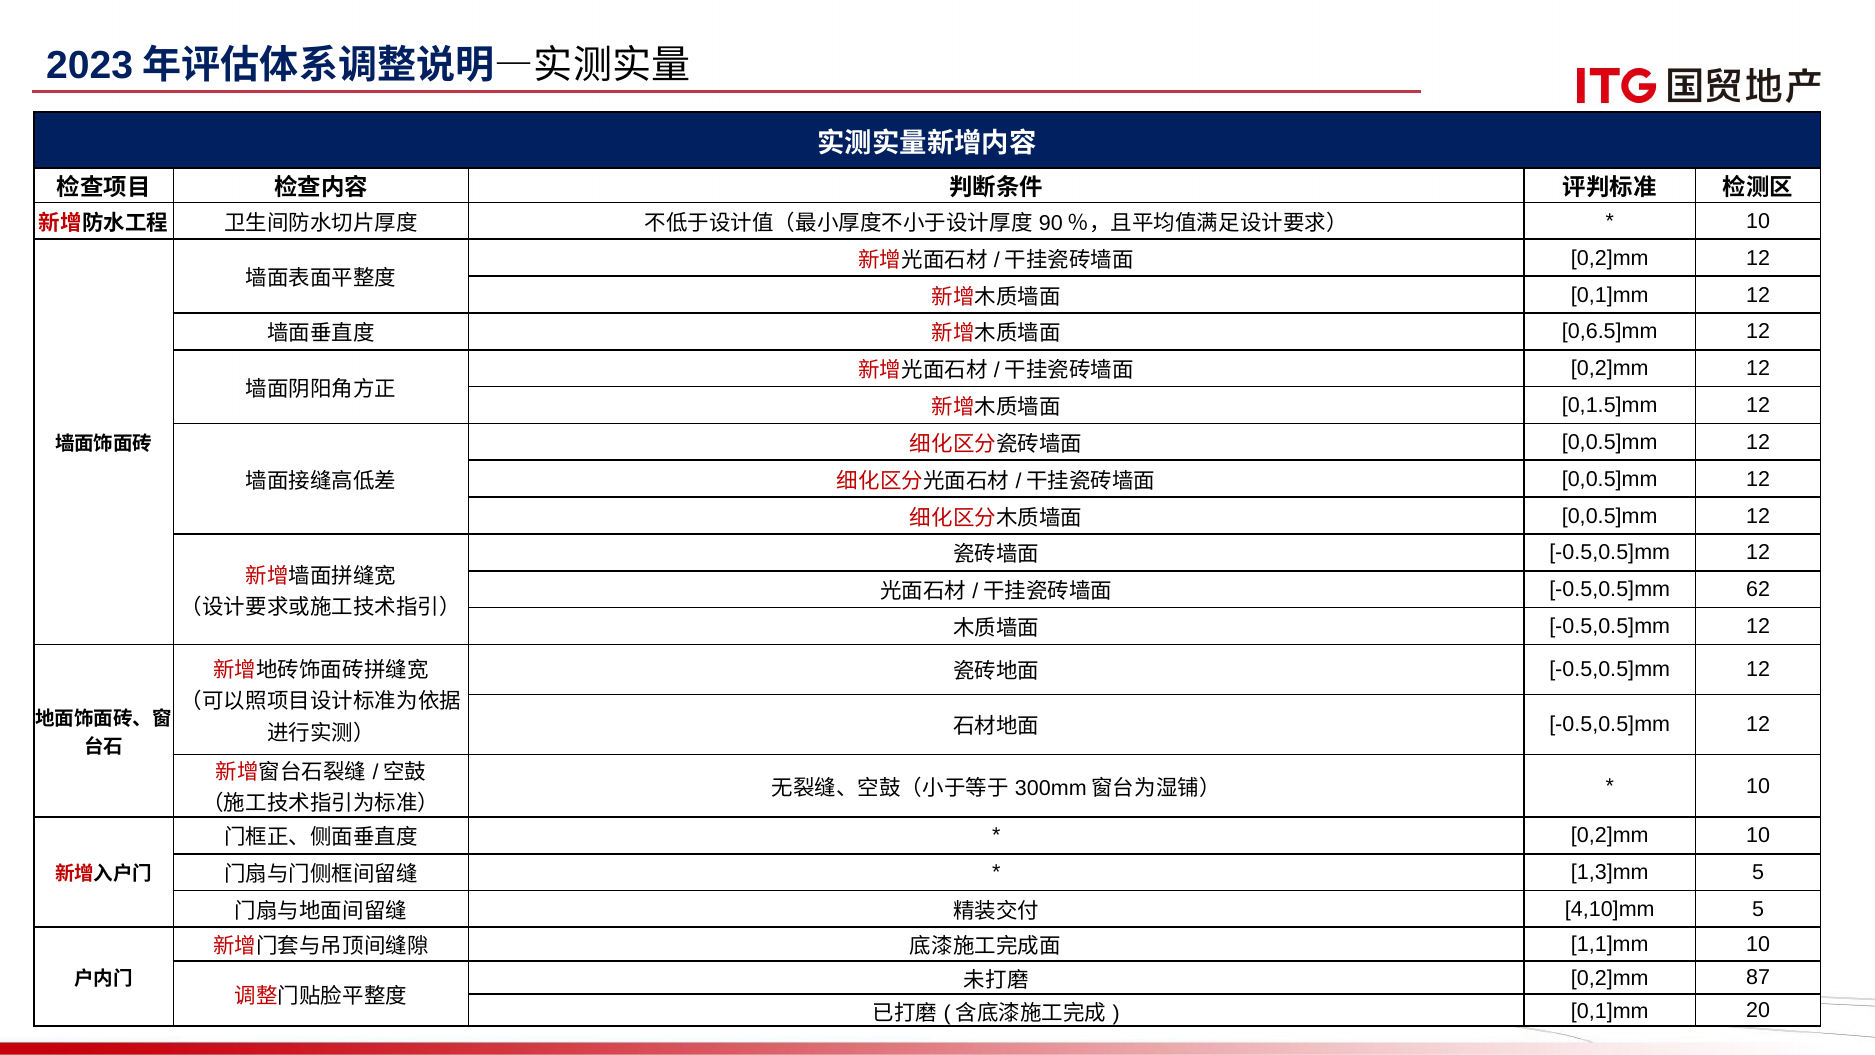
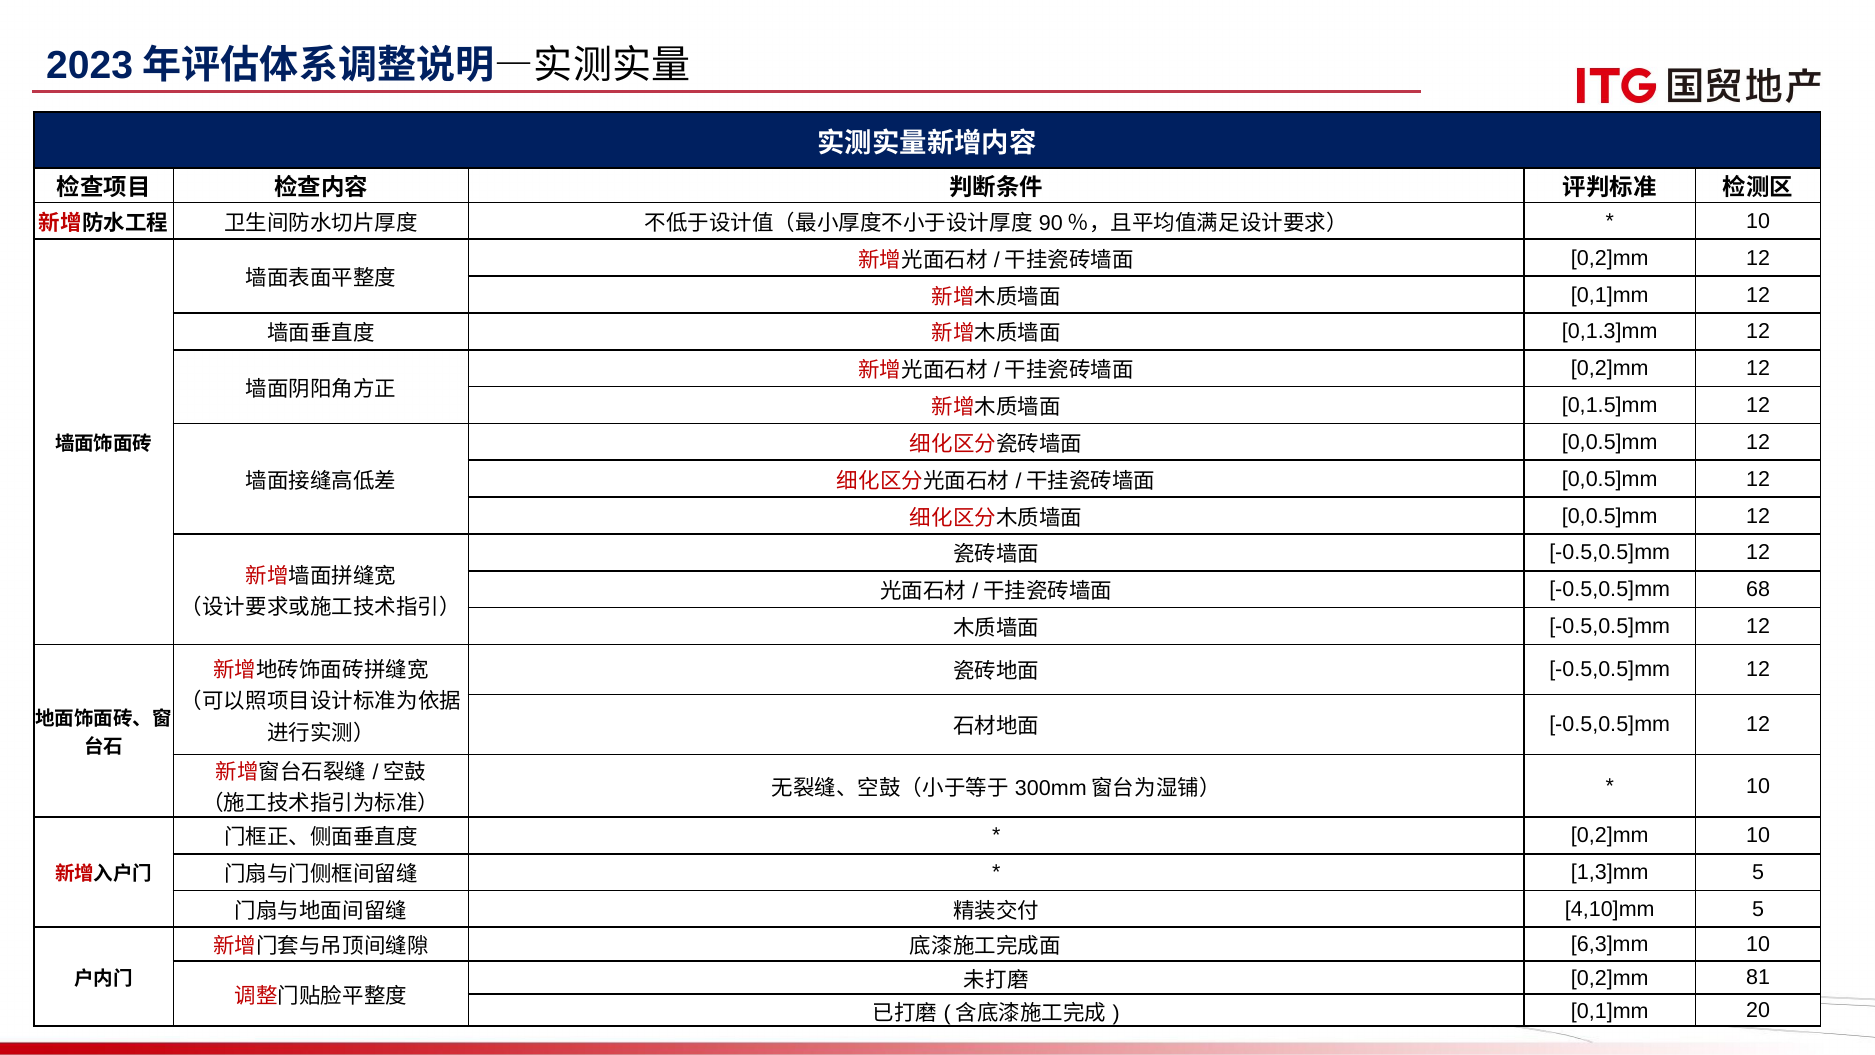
0,6.5]mm: 0,6.5]mm -> 0,1.3]mm (1610, 332)
62: 62 -> 68 (1758, 589)
1,1]mm: 1,1]mm -> 6,3]mm (1610, 944)
87: 87 -> 81 (1758, 978)
